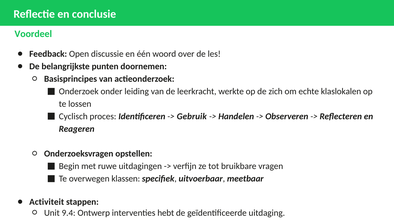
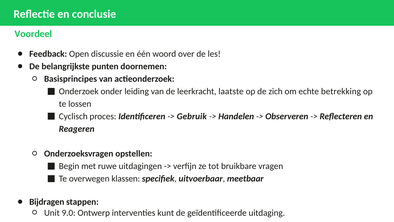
werkte: werkte -> laatste (231, 91)
klaslokalen: klaslokalen -> betrekking (341, 91)
Activiteit: Activiteit -> Bijdragen (47, 202)
9.4: 9.4 -> 9.0 (69, 212)
hebt: hebt -> kunt (166, 212)
